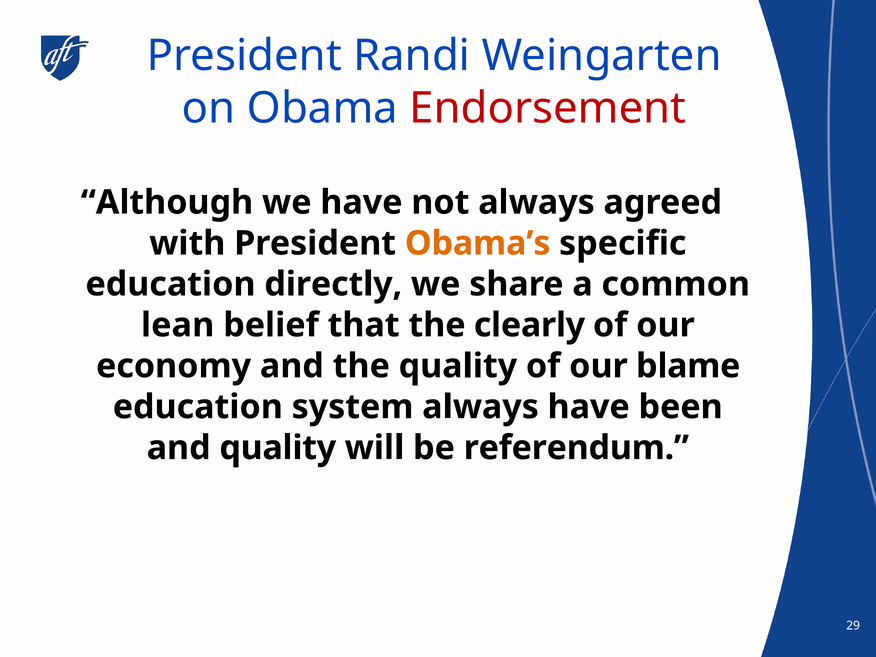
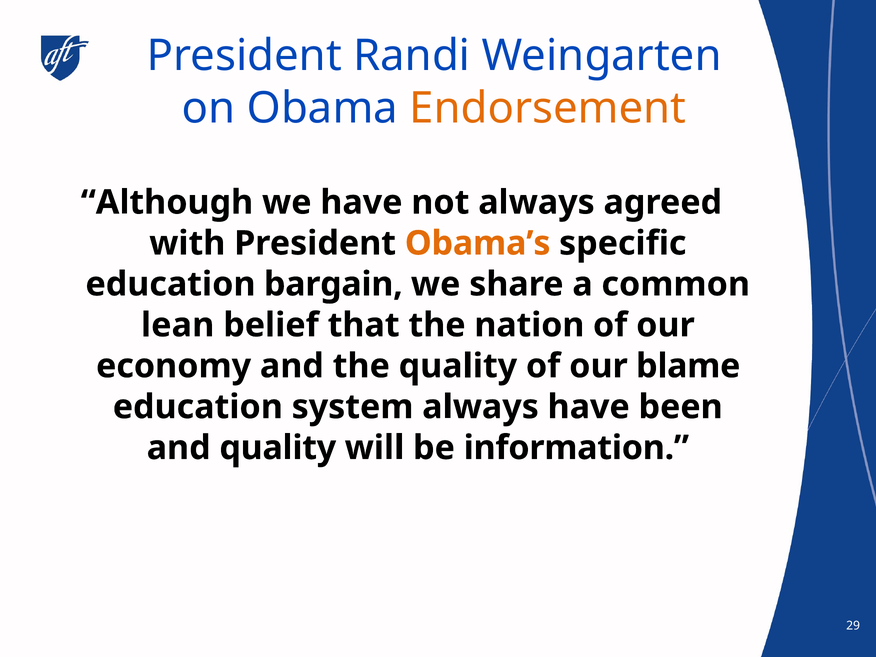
Endorsement colour: red -> orange (548, 108)
directly: directly -> bargain (333, 284)
clearly: clearly -> nation (529, 325)
referendum: referendum -> information (576, 448)
